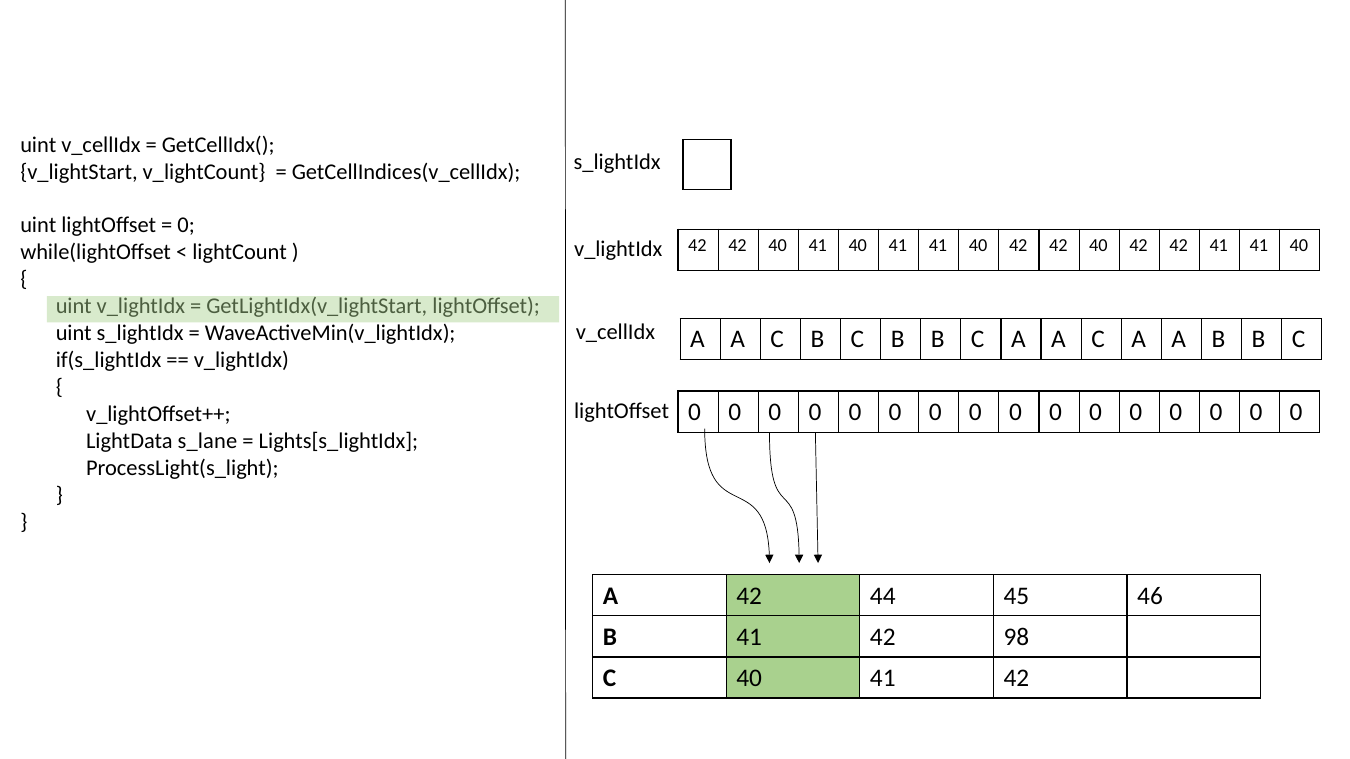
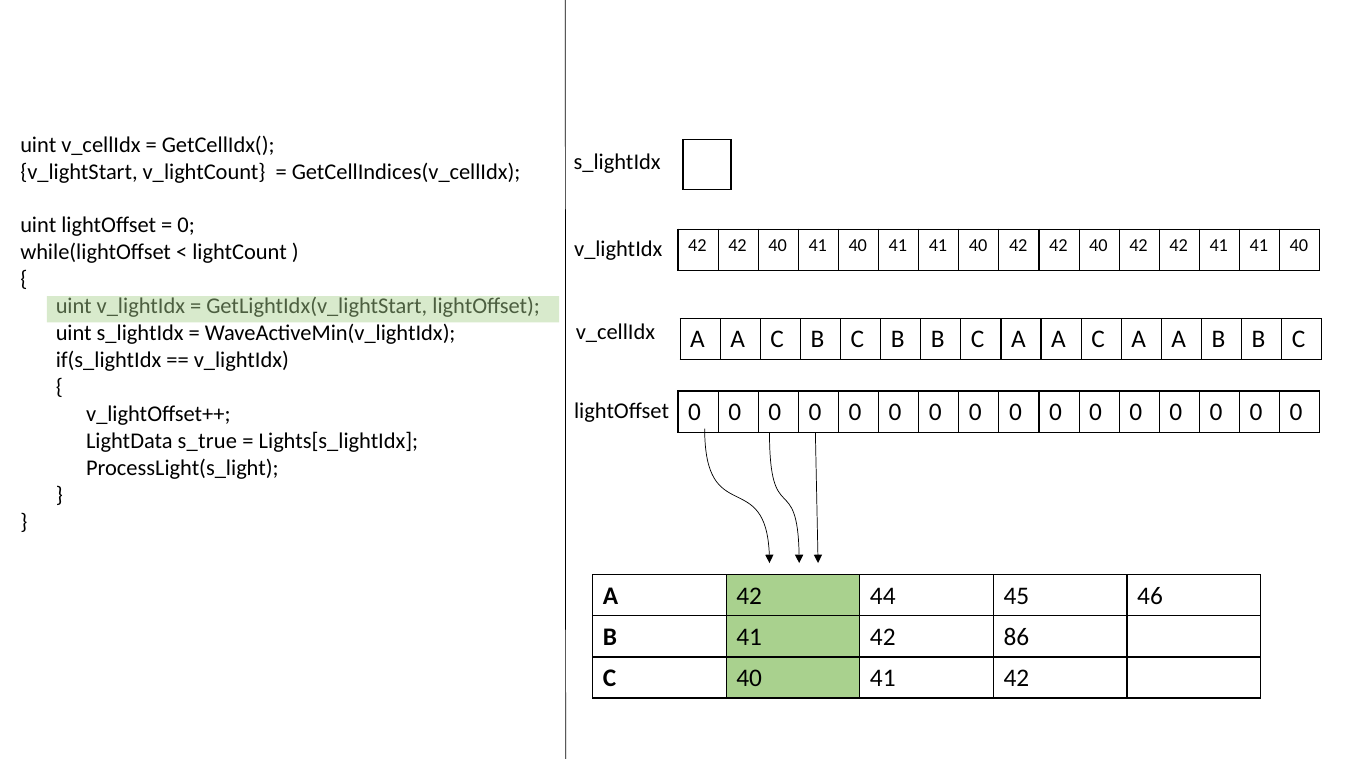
s_lane: s_lane -> s_true (207, 442)
98: 98 -> 86 (1016, 637)
